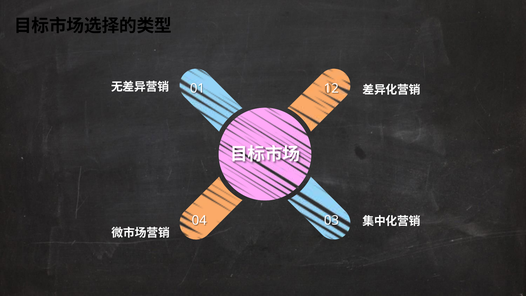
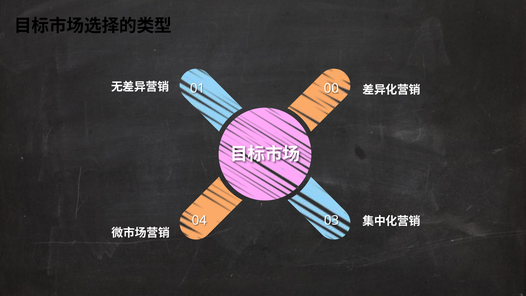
12: 12 -> 00 (331, 89)
